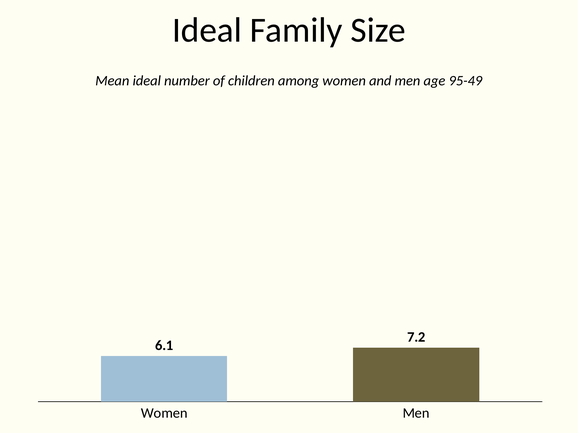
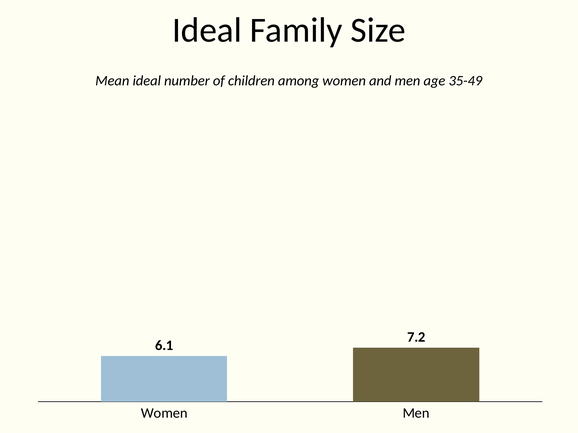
95-49: 95-49 -> 35-49 (465, 81)
